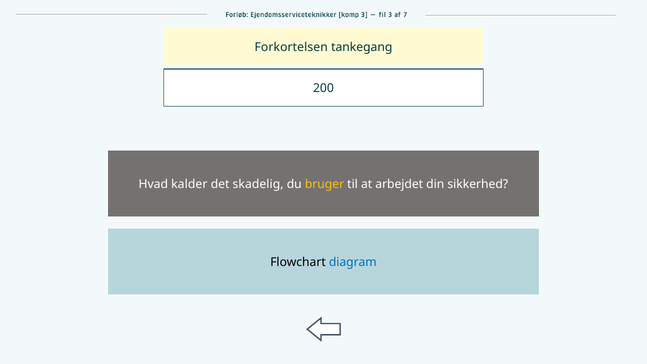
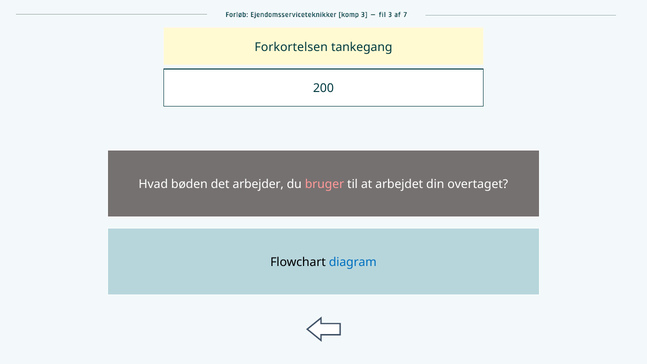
kalder: kalder -> bøden (189, 184)
skadelig: skadelig -> arbejder (258, 184)
bruger colour: yellow -> pink (325, 184)
sikkerhed: sikkerhed -> overtaget (478, 184)
